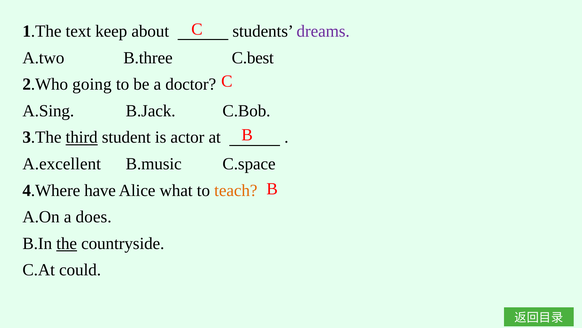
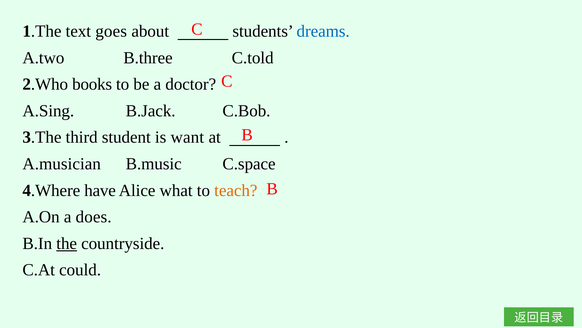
keep: keep -> goes (111, 31)
dreams colour: purple -> blue (323, 31)
C.best: C.best -> C.told (253, 58)
going: going -> books (92, 84)
third underline: present -> none (82, 137)
actor: actor -> want (187, 137)
A.excellent: A.excellent -> A.musician (62, 164)
